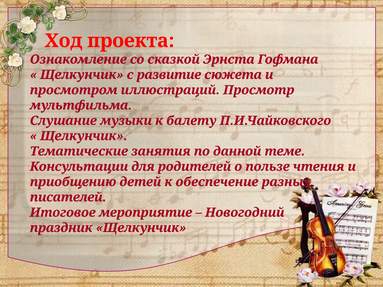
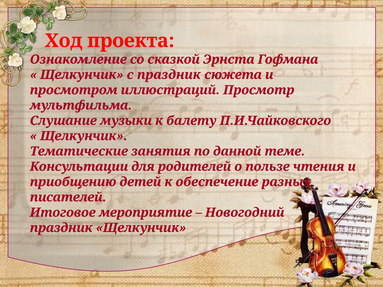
с развитие: развитие -> праздник (169, 75)
